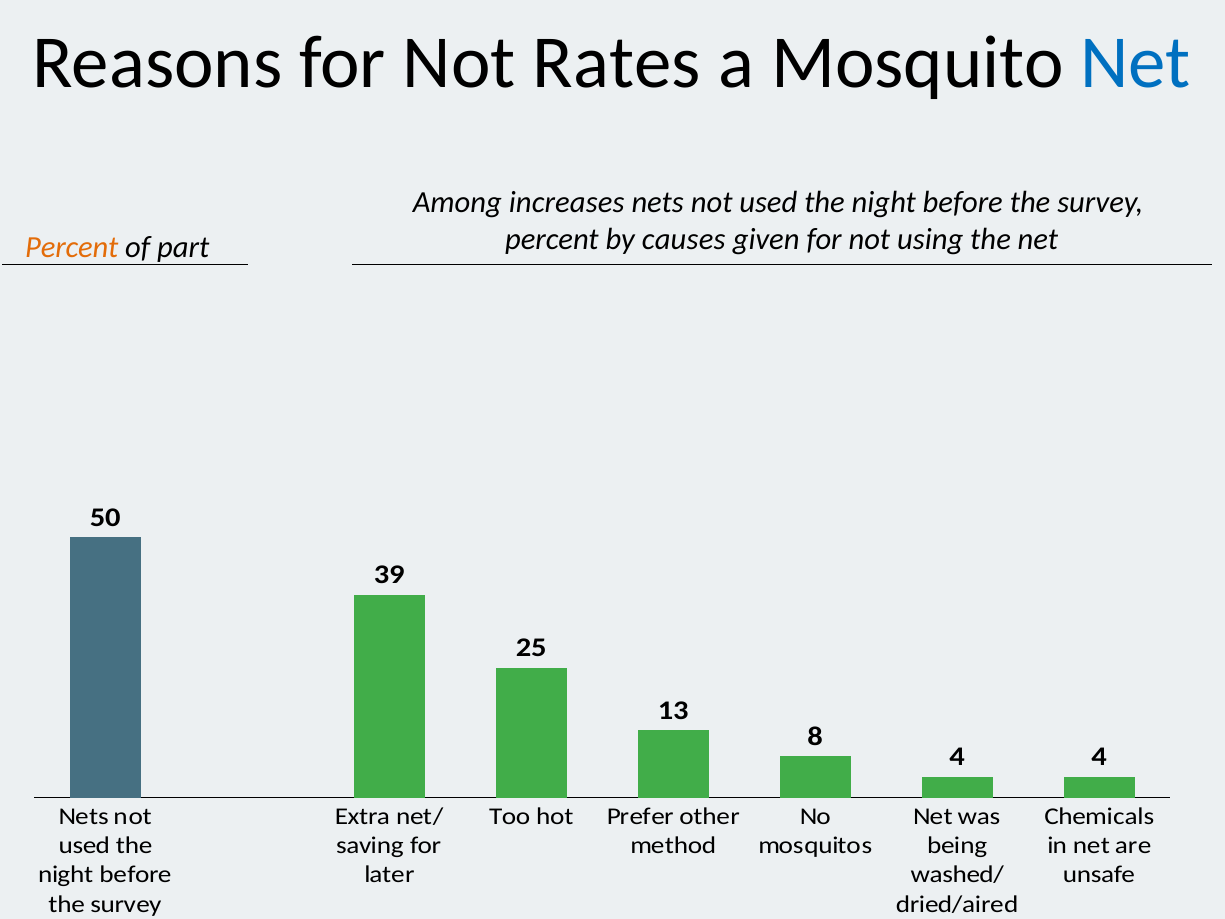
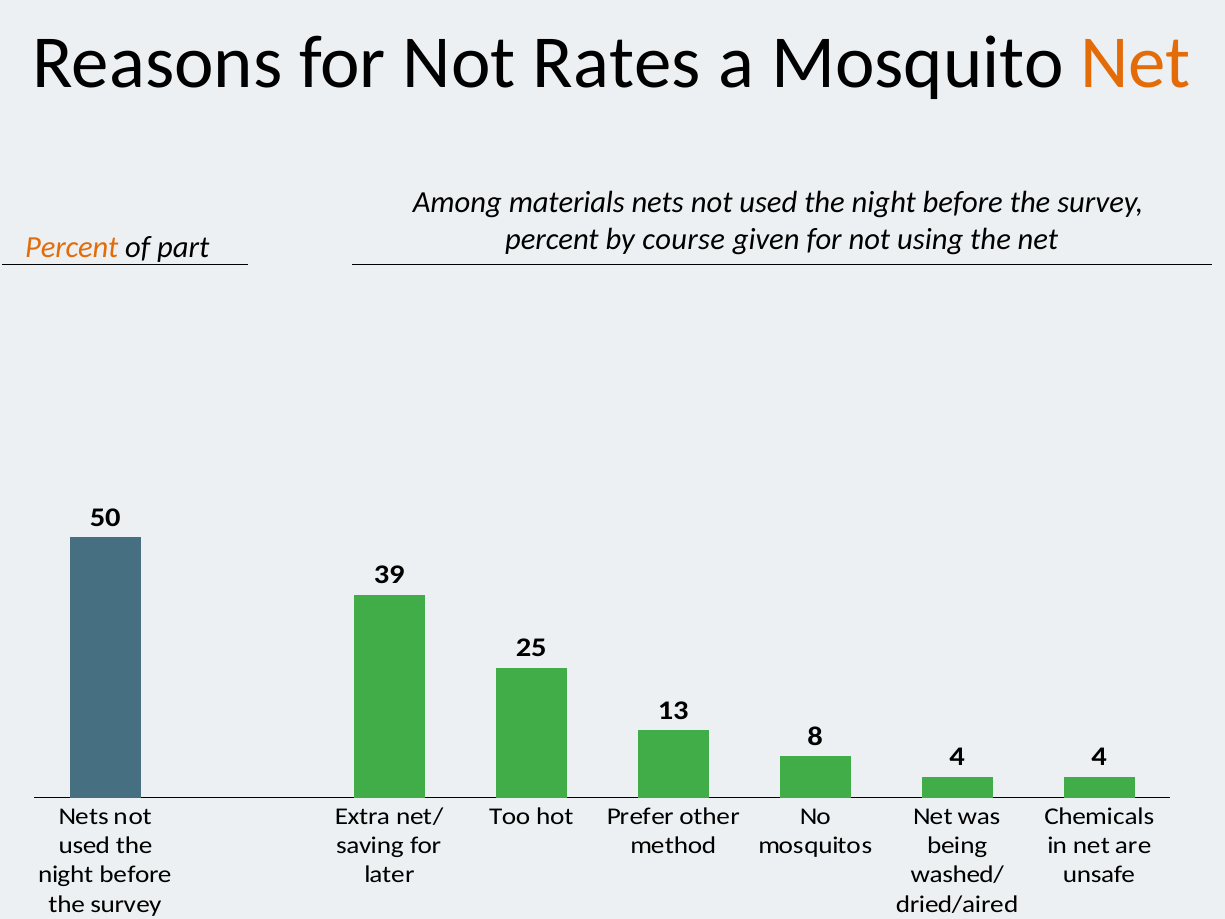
Net colour: blue -> orange (1136, 63)
increases: increases -> materials (567, 203)
causes: causes -> course (684, 240)
